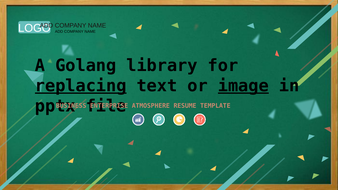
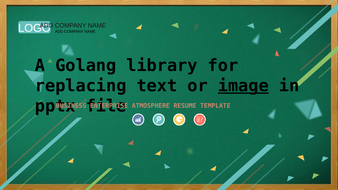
replacing underline: present -> none (81, 86)
